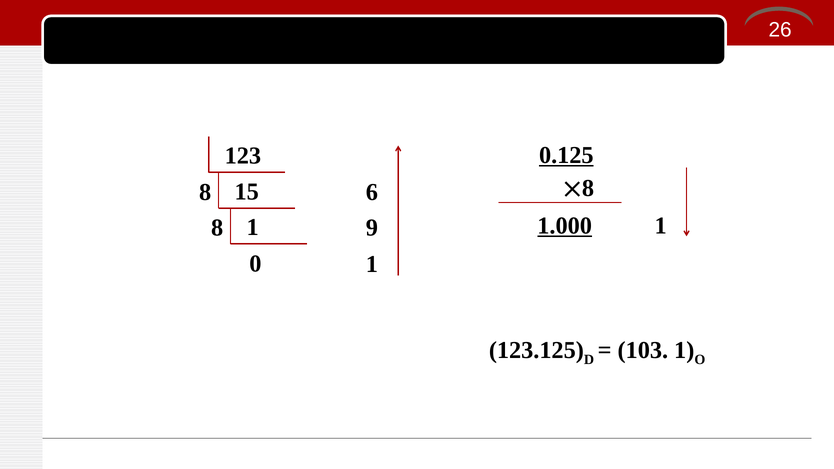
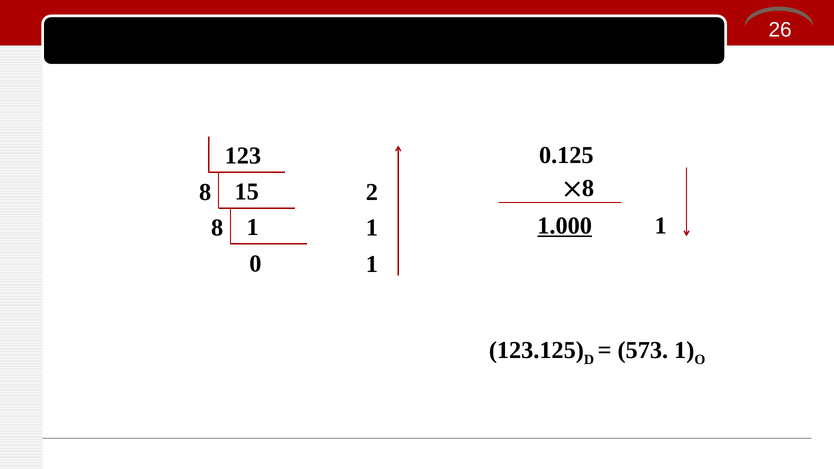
0.125 underline: present -> none (566, 155)
6: 6 -> 2 (372, 192)
8 9: 9 -> 1 (372, 228)
103: 103 -> 573 (643, 350)
